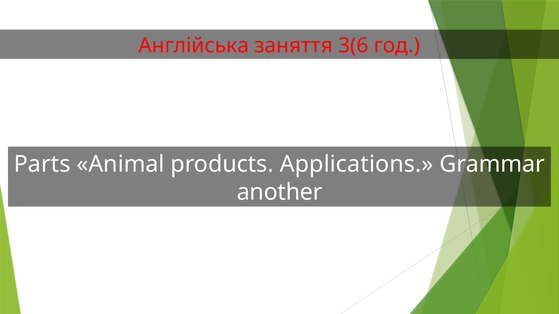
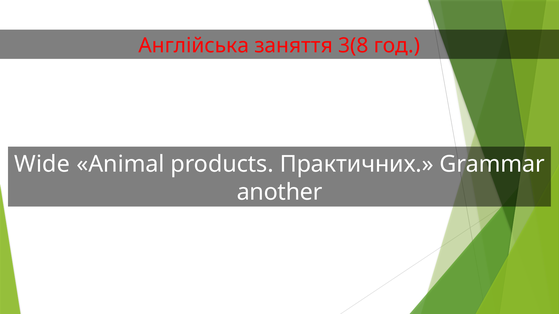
3(6: 3(6 -> 3(8 (353, 46)
Parts: Parts -> Wide (42, 165)
Applications: Applications -> Практичних (357, 165)
